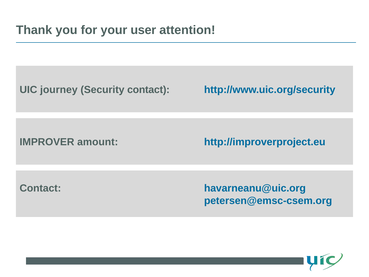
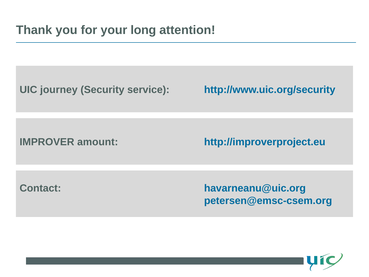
user: user -> long (143, 30)
Security contact: contact -> service (148, 90)
